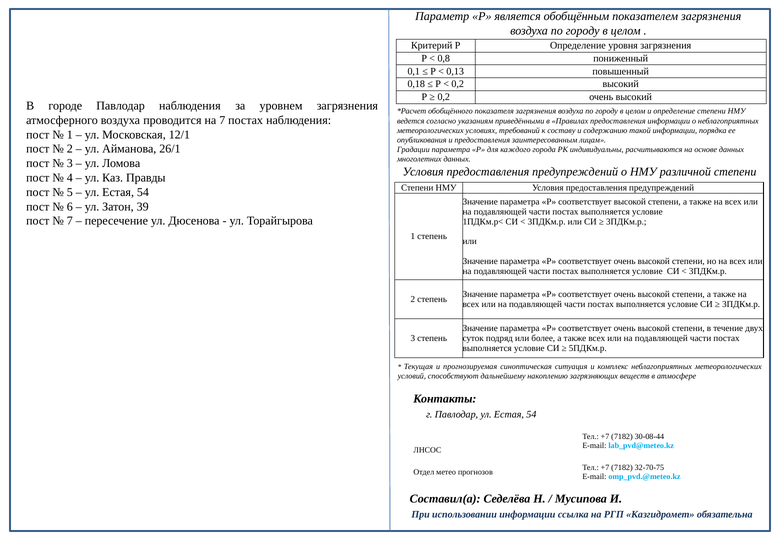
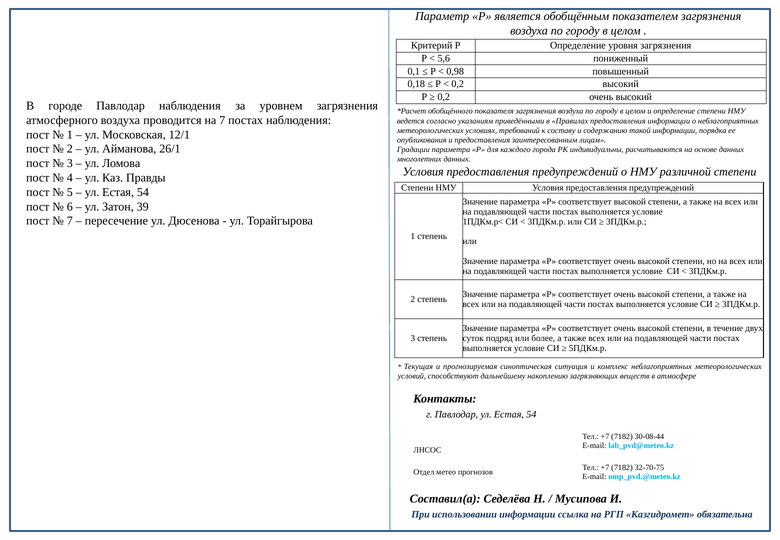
0,8: 0,8 -> 5,6 (444, 58)
0,13: 0,13 -> 0,98 (455, 71)
